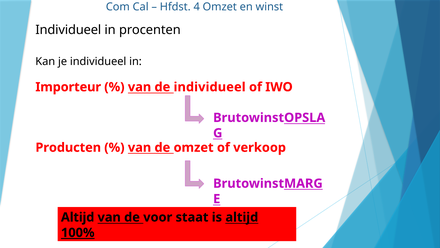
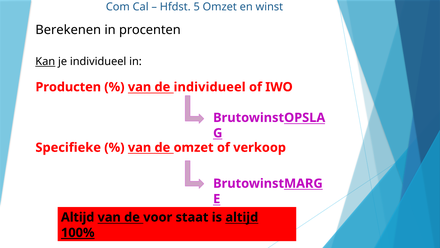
4: 4 -> 5 (197, 7)
Individueel: Individueel -> Berekenen (68, 30)
Kan underline: none -> present (45, 61)
Importeur: Importeur -> Producten (68, 87)
Producten: Producten -> Specifieke (68, 147)
